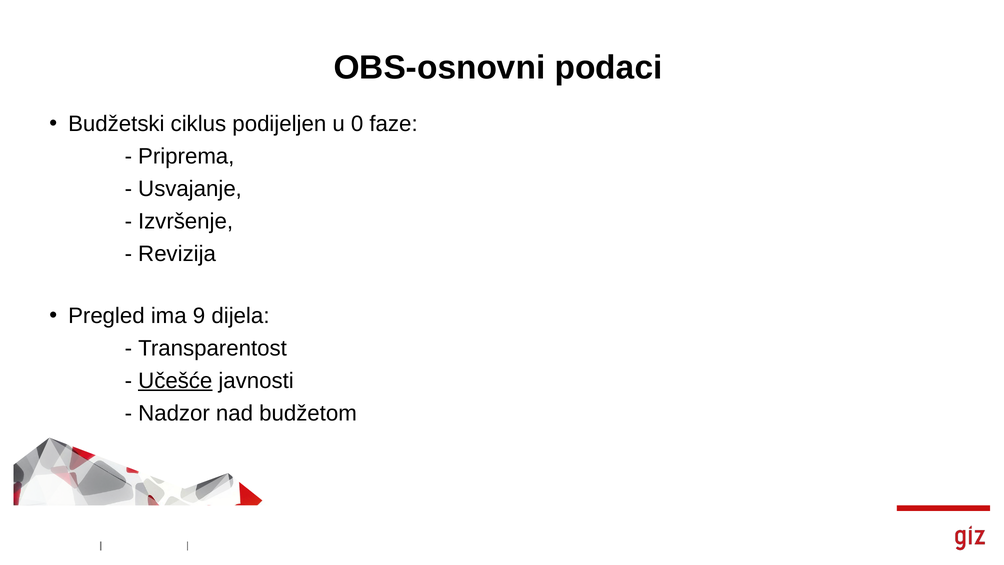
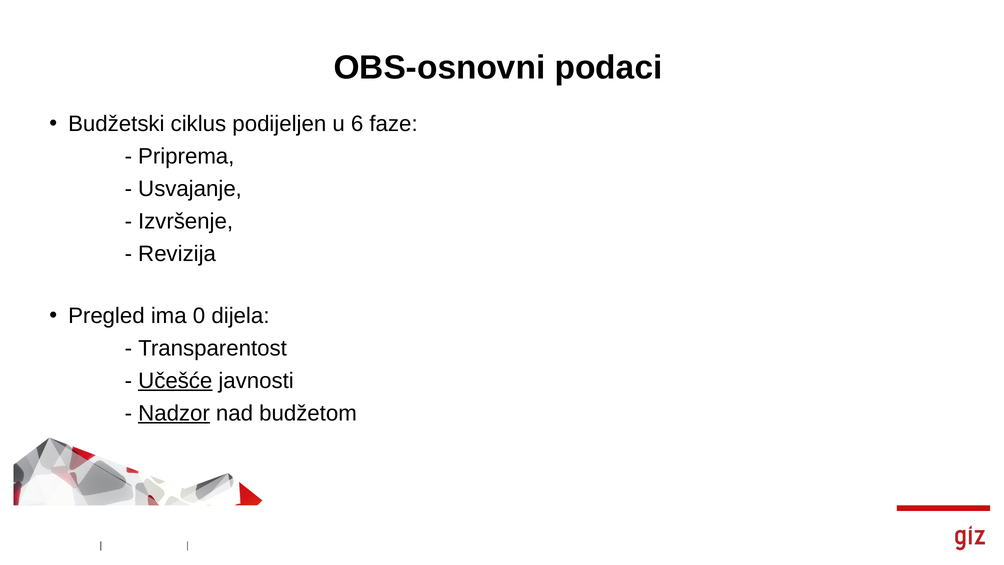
0: 0 -> 6 (357, 124)
9: 9 -> 0 (199, 316)
Nadzor underline: none -> present (174, 413)
